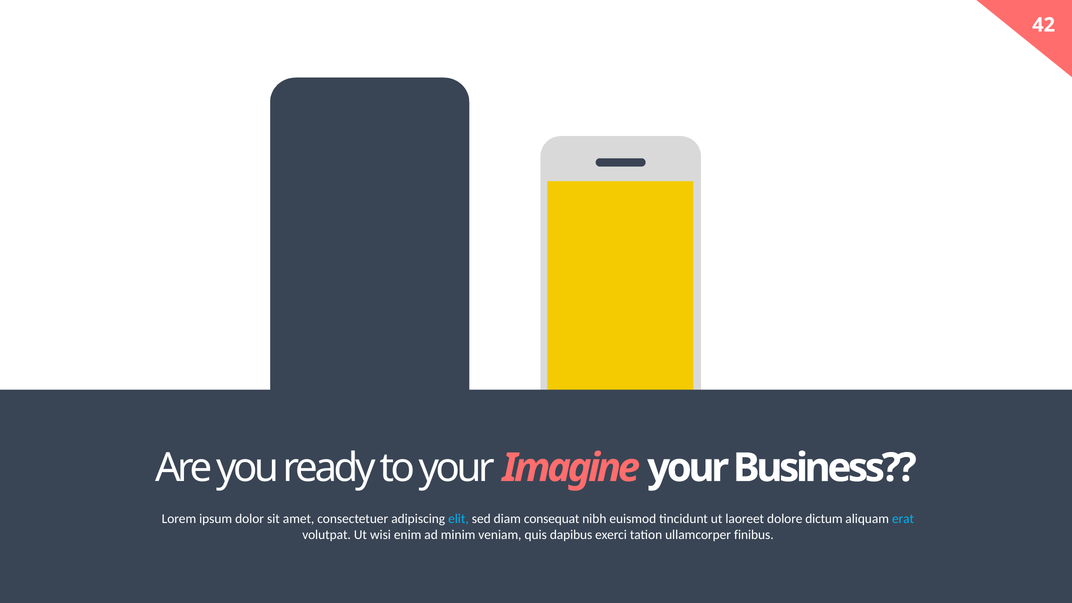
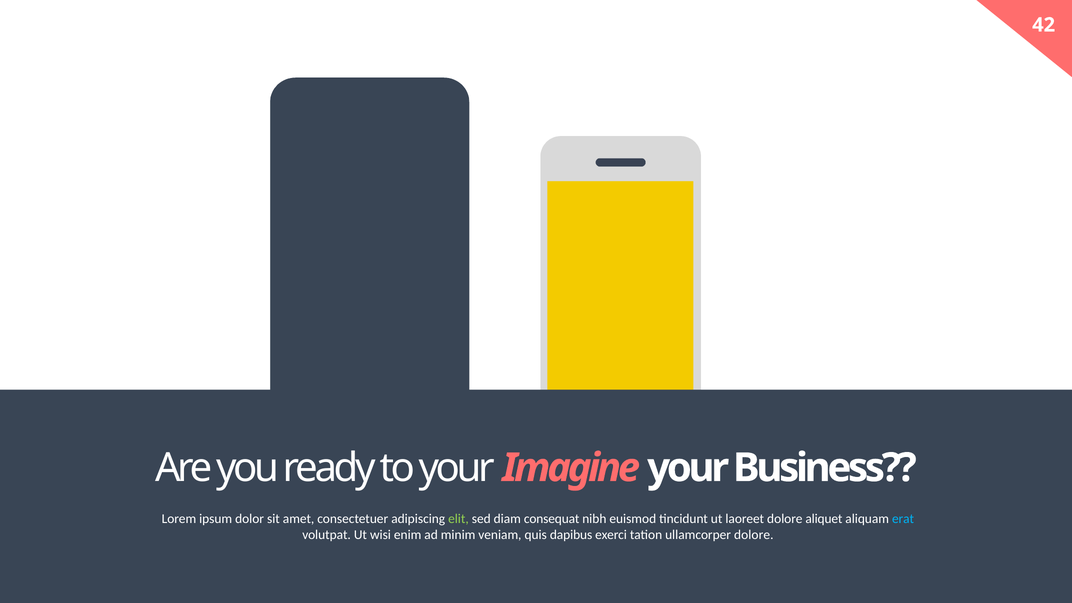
elit colour: light blue -> light green (458, 519)
dictum: dictum -> aliquet (824, 519)
ullamcorper finibus: finibus -> dolore (754, 535)
